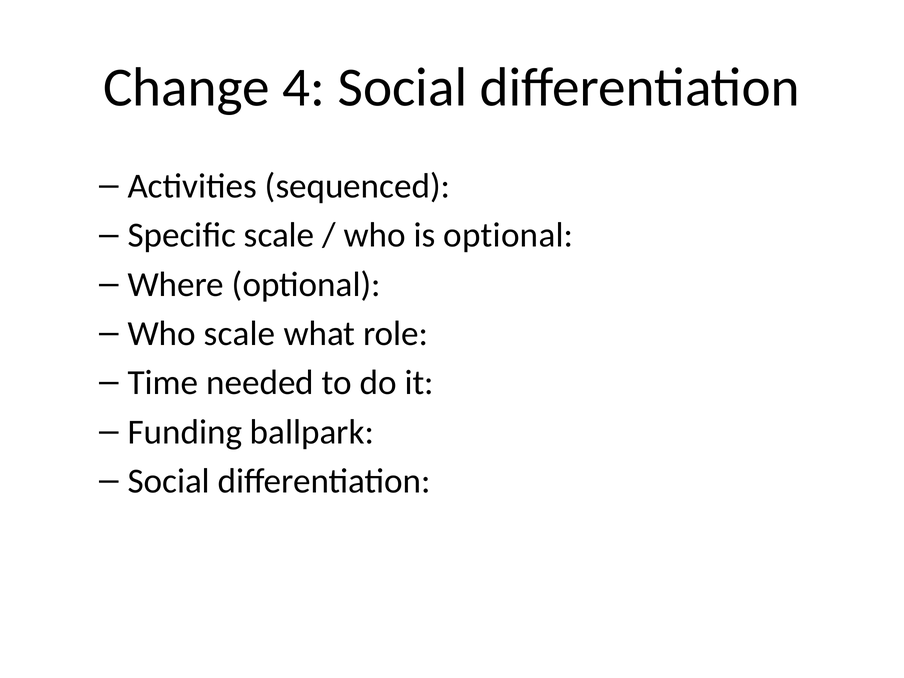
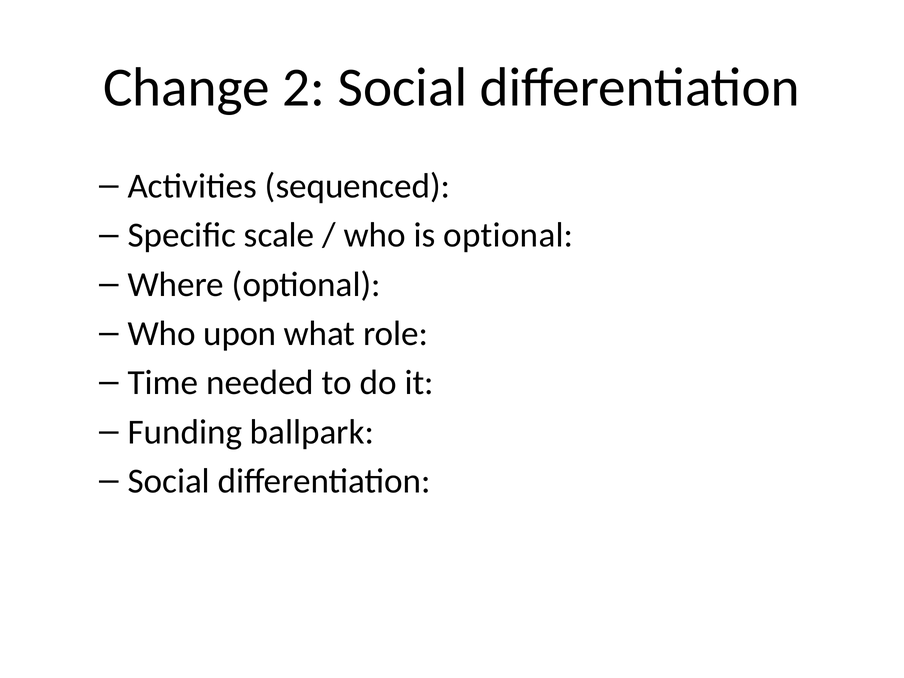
4: 4 -> 2 (304, 88)
Who scale: scale -> upon (240, 334)
